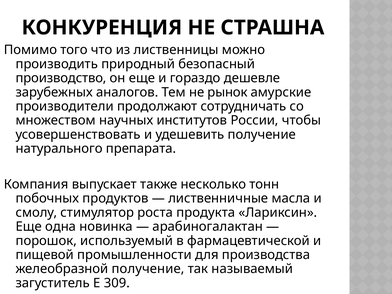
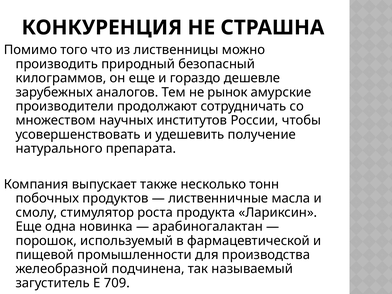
производство: производство -> килограммов (61, 78)
желеобразной получение: получение -> подчинена (148, 269)
309: 309 -> 709 (117, 283)
